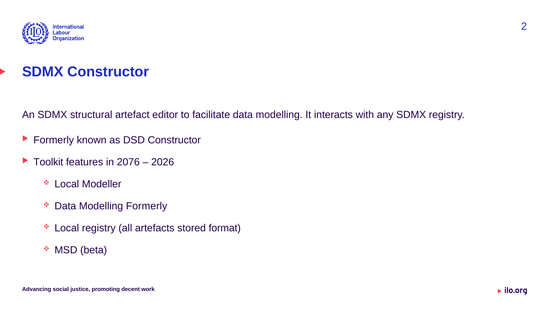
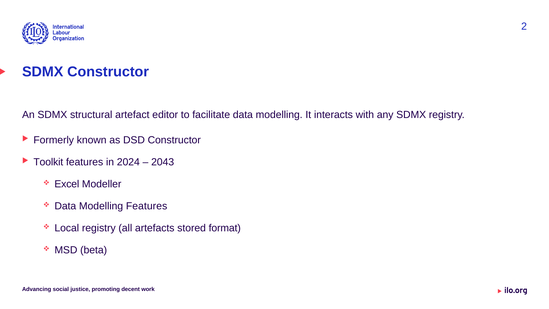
2076: 2076 -> 2024 (128, 162)
2026: 2026 -> 2043 (163, 162)
Local: Local -> Excel (67, 184)
Modelling Formerly: Formerly -> Features (147, 206)
